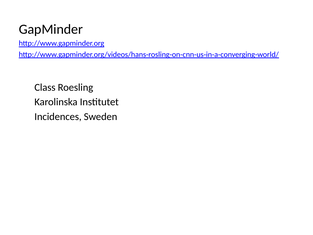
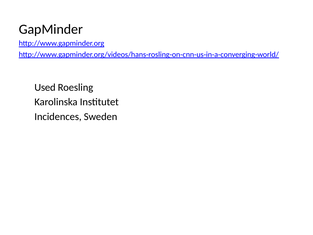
Class: Class -> Used (45, 87)
